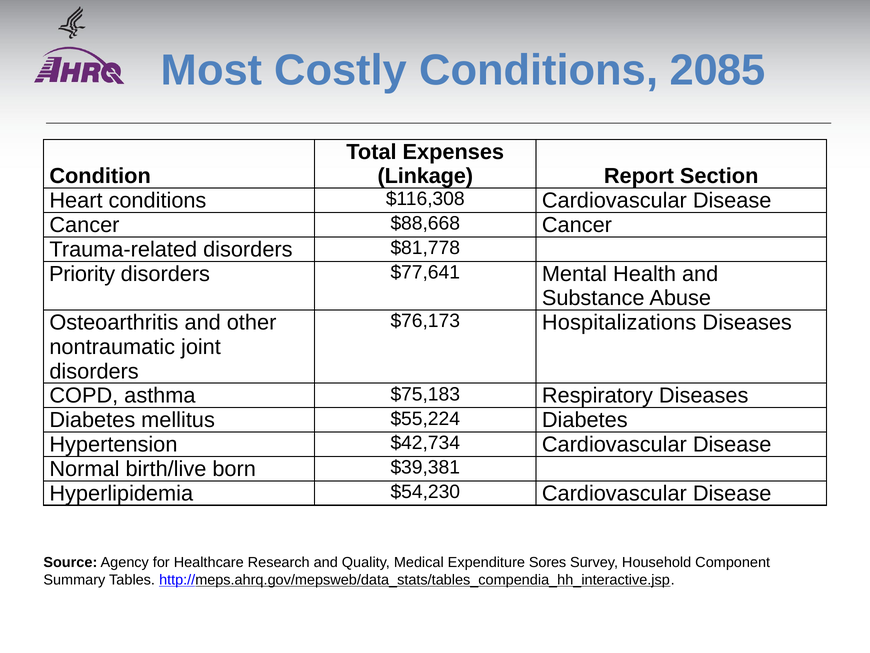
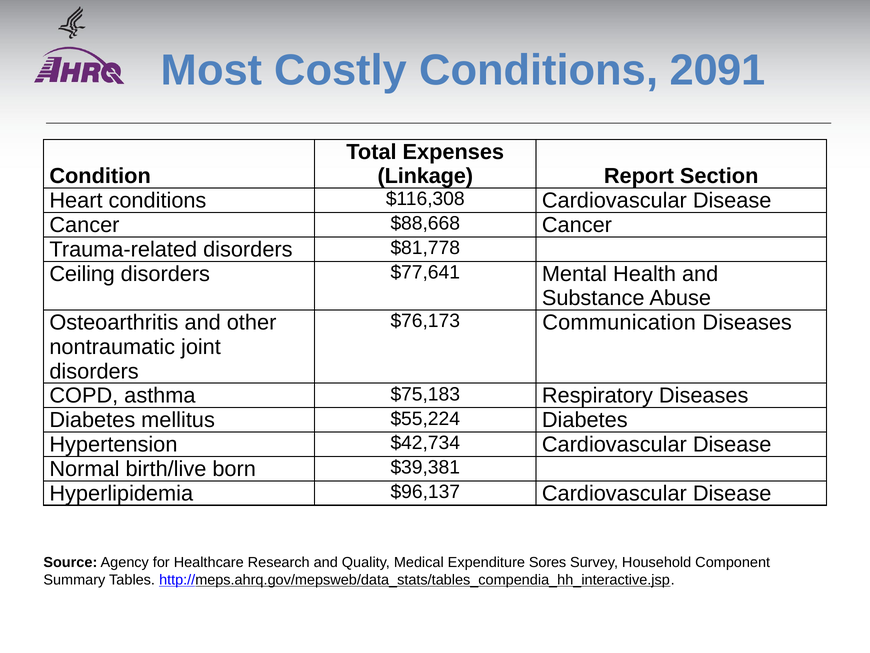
2085: 2085 -> 2091 (718, 70)
Priority: Priority -> Ceiling (82, 274)
Hospitalizations: Hospitalizations -> Communication (619, 322)
$54,230: $54,230 -> $96,137 (425, 492)
